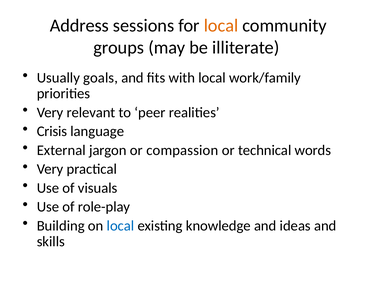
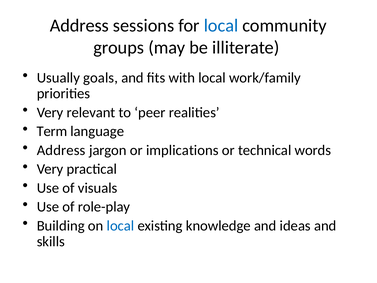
local colour: orange -> blue (221, 25)
Crisis: Crisis -> Term (52, 131)
External: External -> Address (61, 150)
compassion: compassion -> implications (182, 150)
